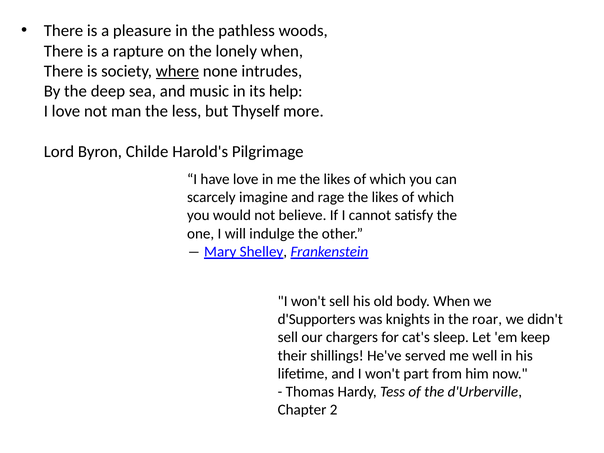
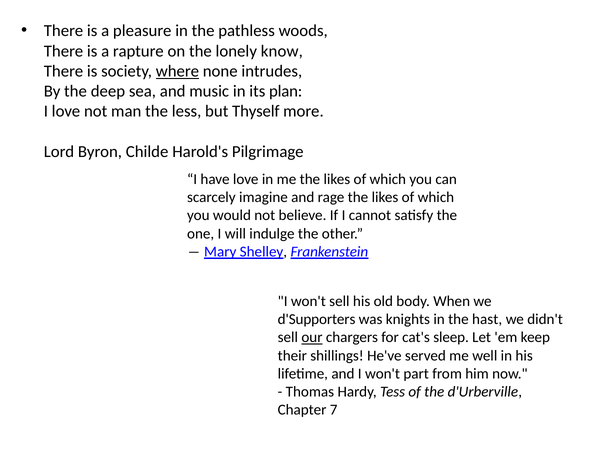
lonely when: when -> know (282, 51)
help: help -> plan (286, 91)
roar: roar -> hast (487, 319)
our underline: none -> present (312, 337)
2: 2 -> 7 (334, 410)
